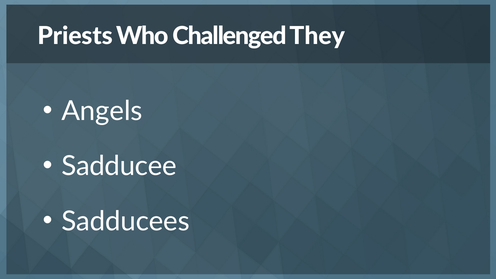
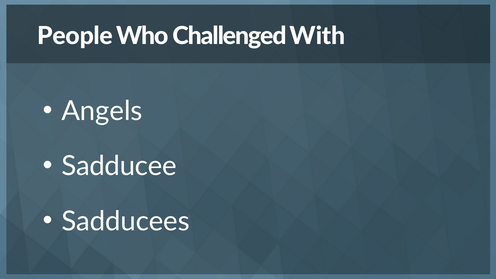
Priests: Priests -> People (75, 36)
They: They -> With (317, 36)
